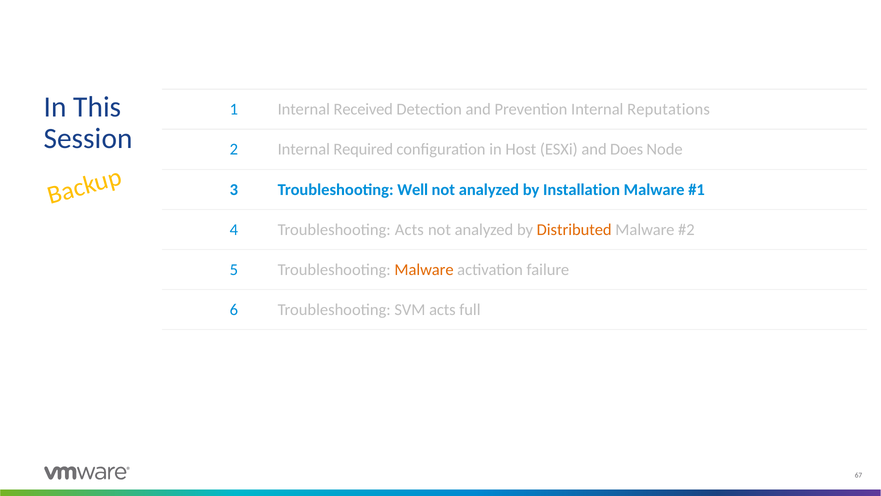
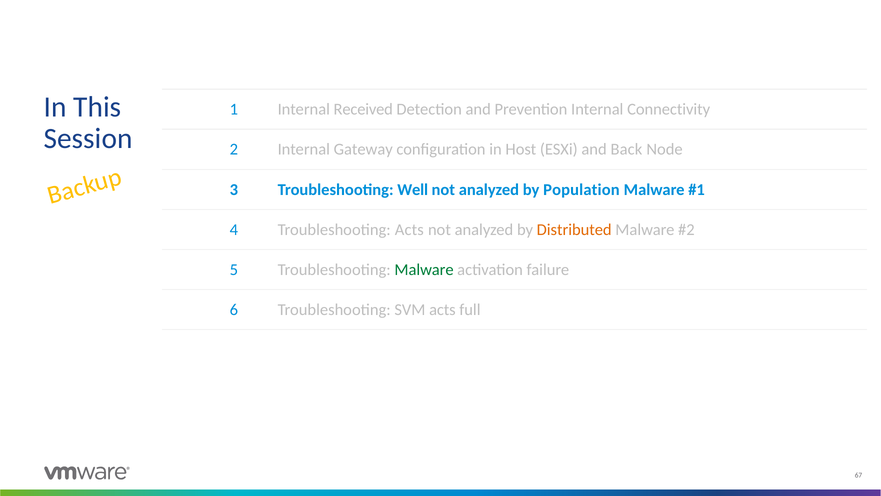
Reputations: Reputations -> Connectivity (669, 109)
Required: Required -> Gateway (363, 149)
Does: Does -> Back (626, 149)
Installation: Installation -> Population (581, 189)
Malware colour: orange -> green (424, 269)
